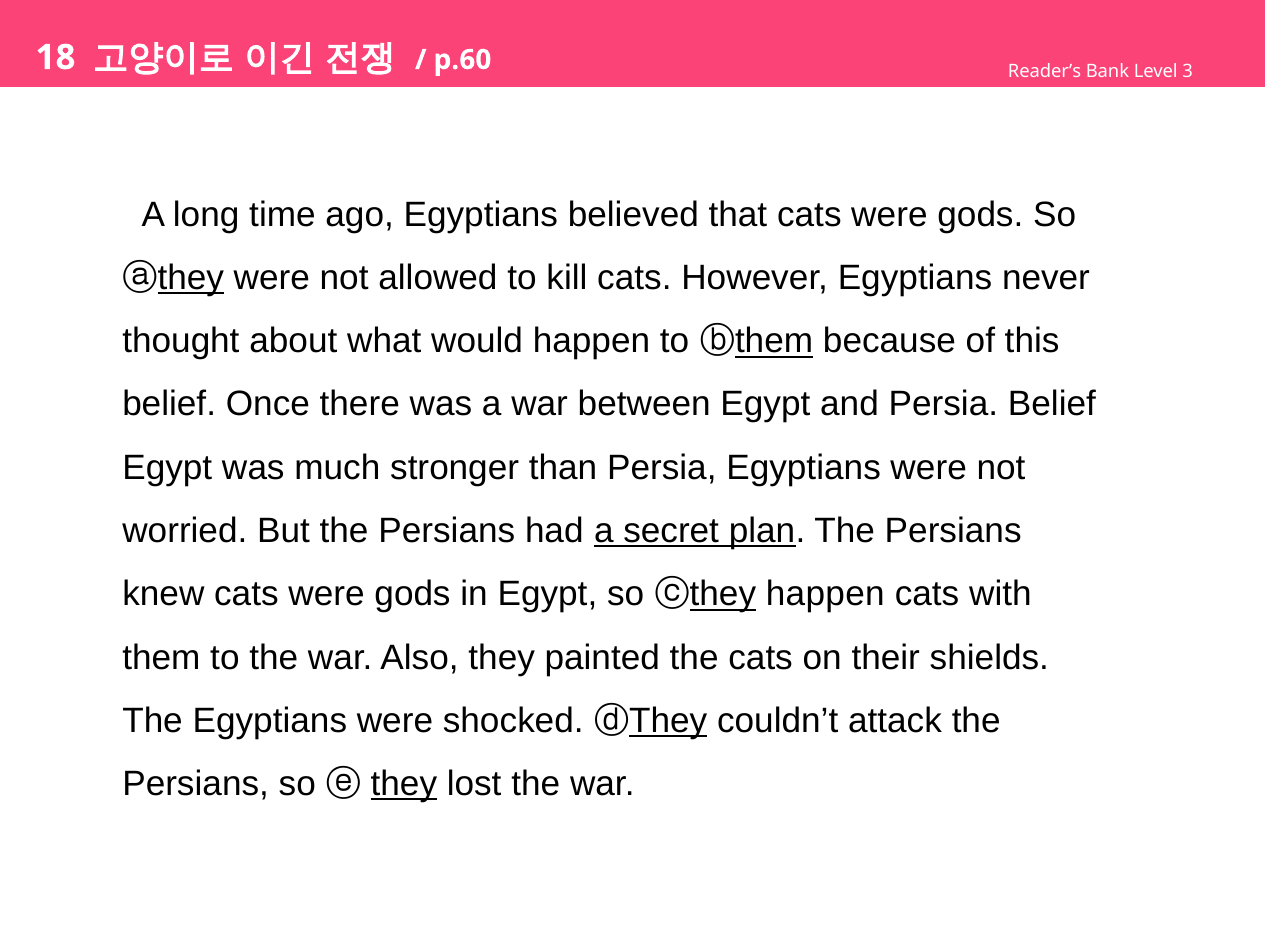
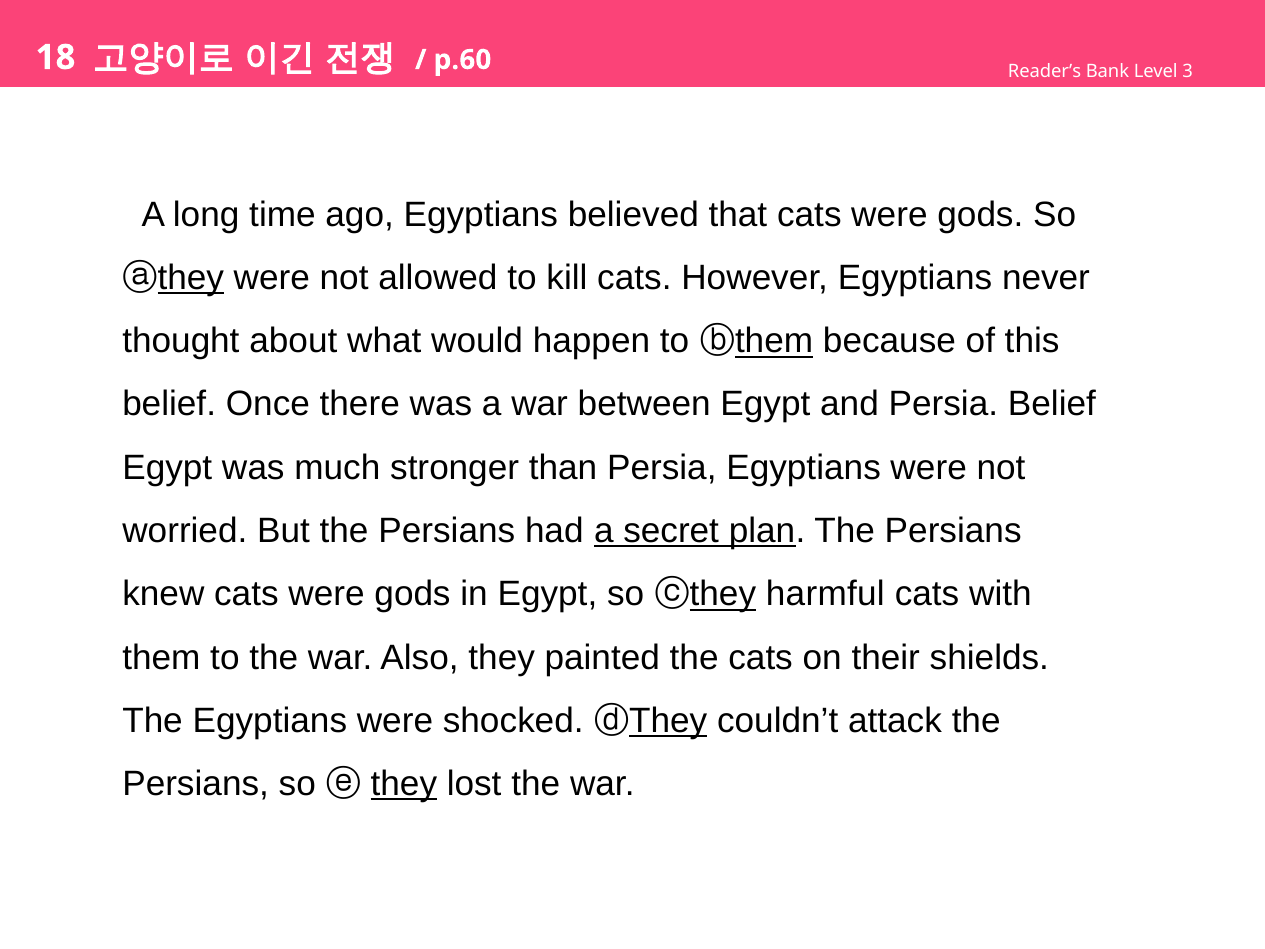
ⓒthey happen: happen -> harmful (825, 594)
